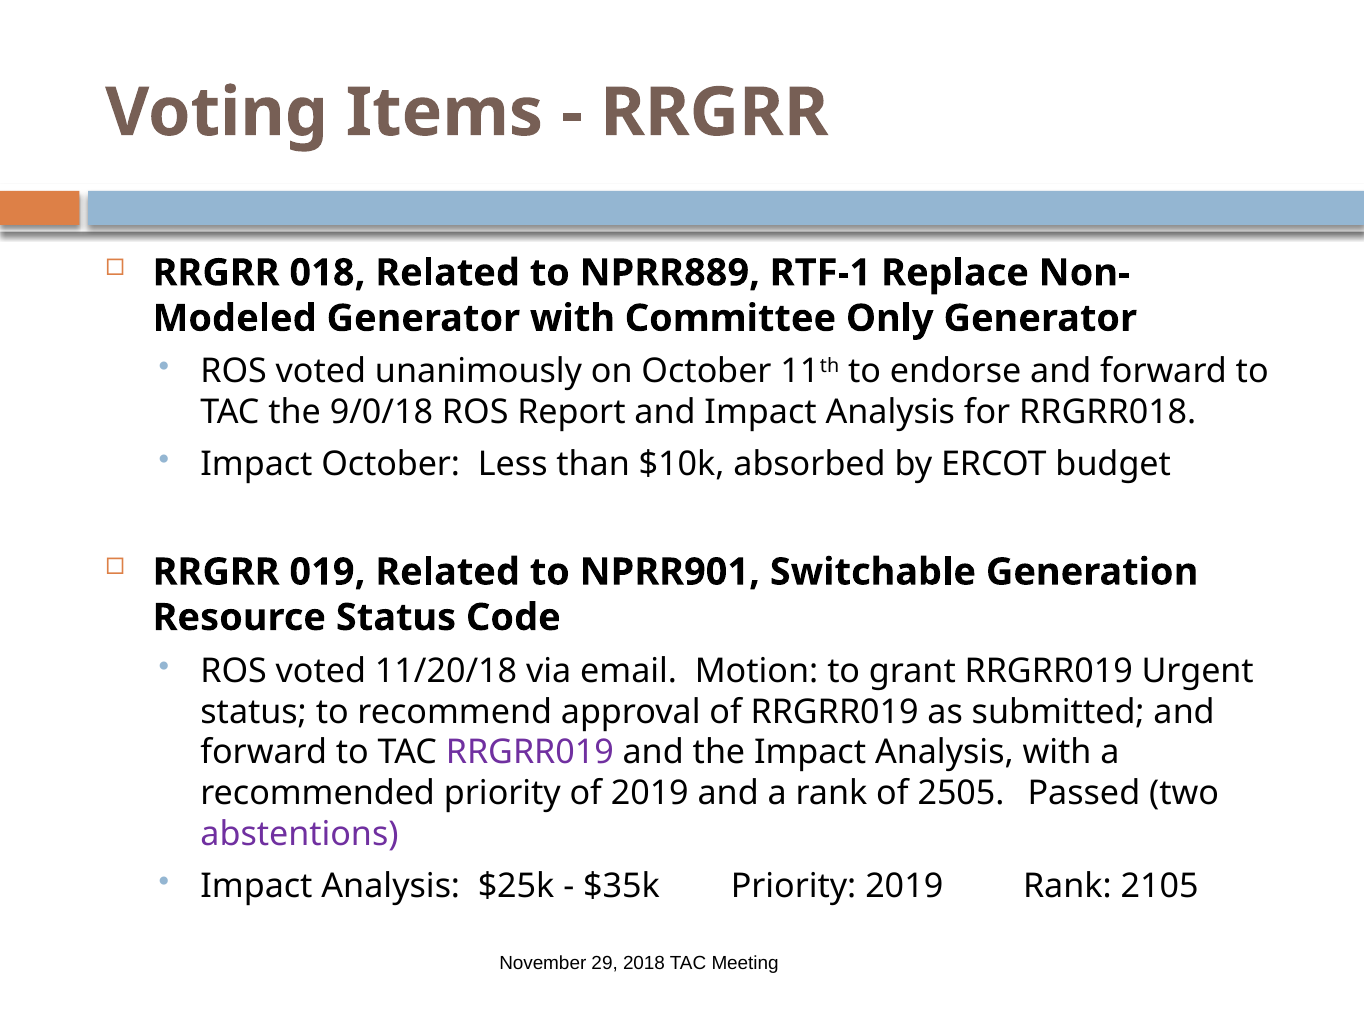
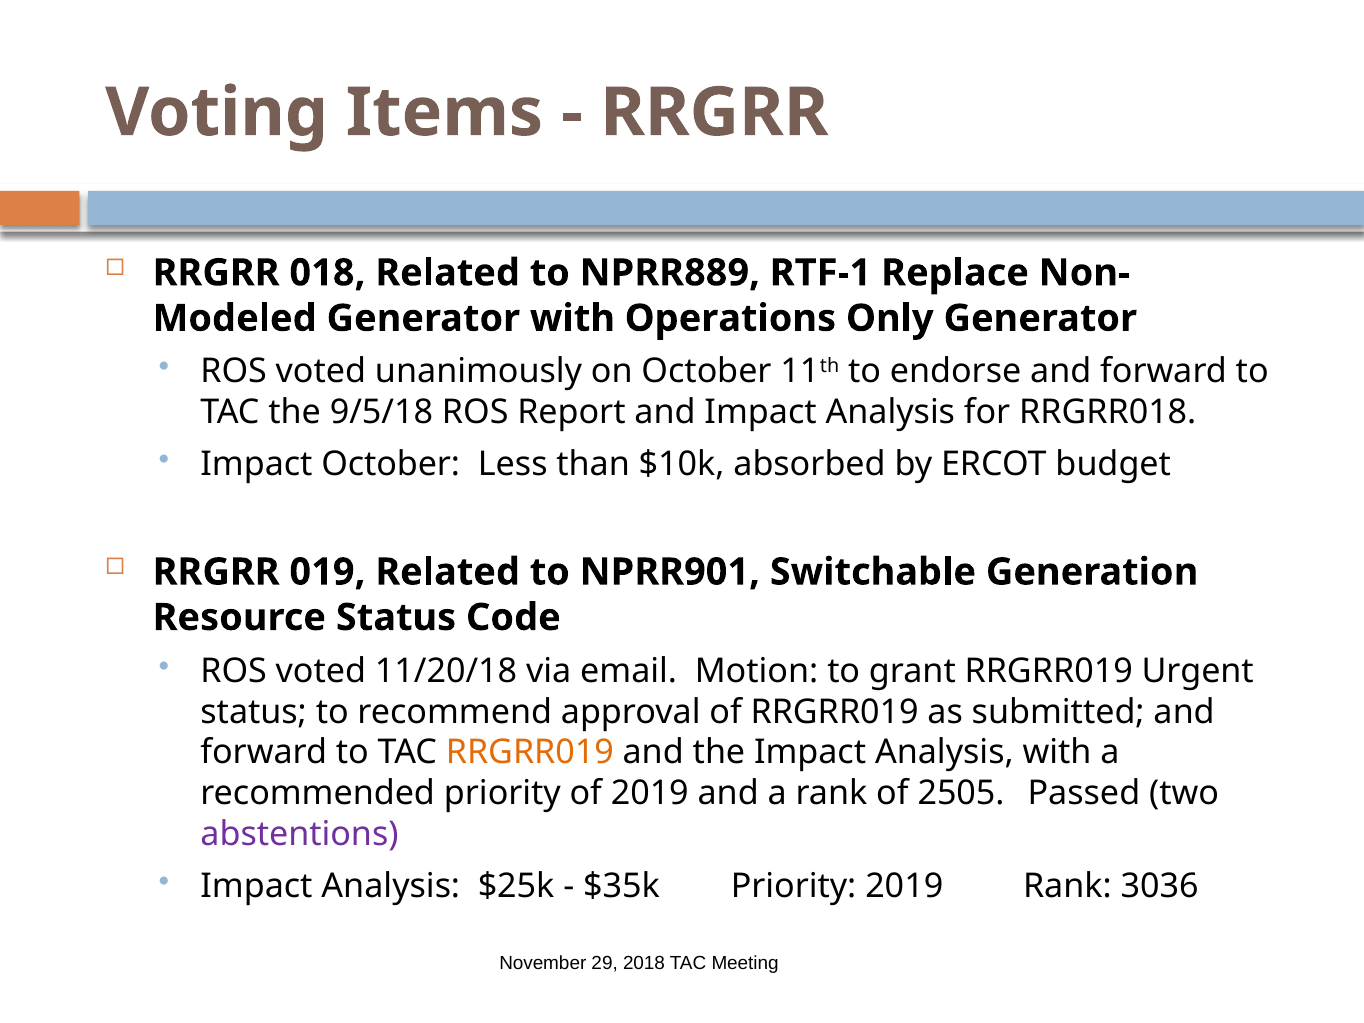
Committee: Committee -> Operations (730, 318)
9/0/18: 9/0/18 -> 9/5/18 (381, 413)
RRGRR019 colour: purple -> orange (530, 753)
2105: 2105 -> 3036 (1160, 886)
